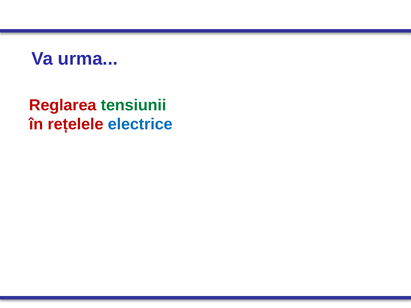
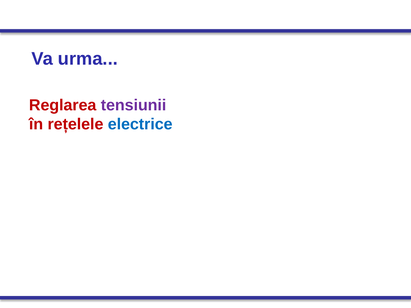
tensiunii colour: green -> purple (134, 105)
